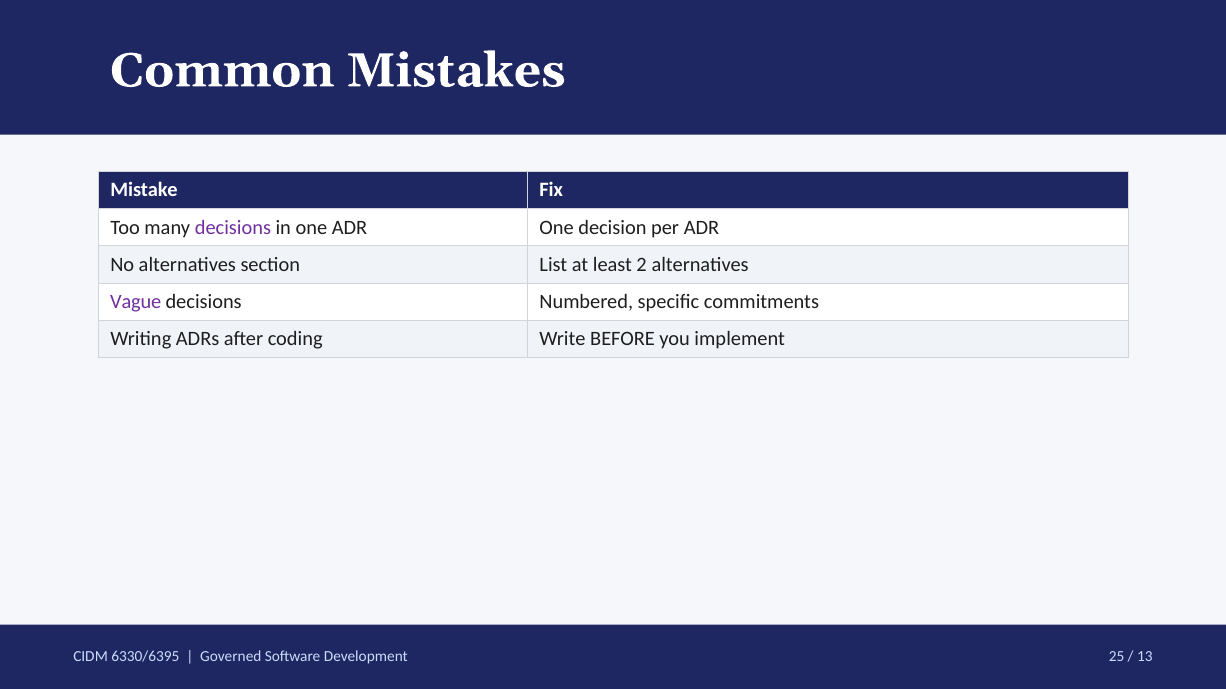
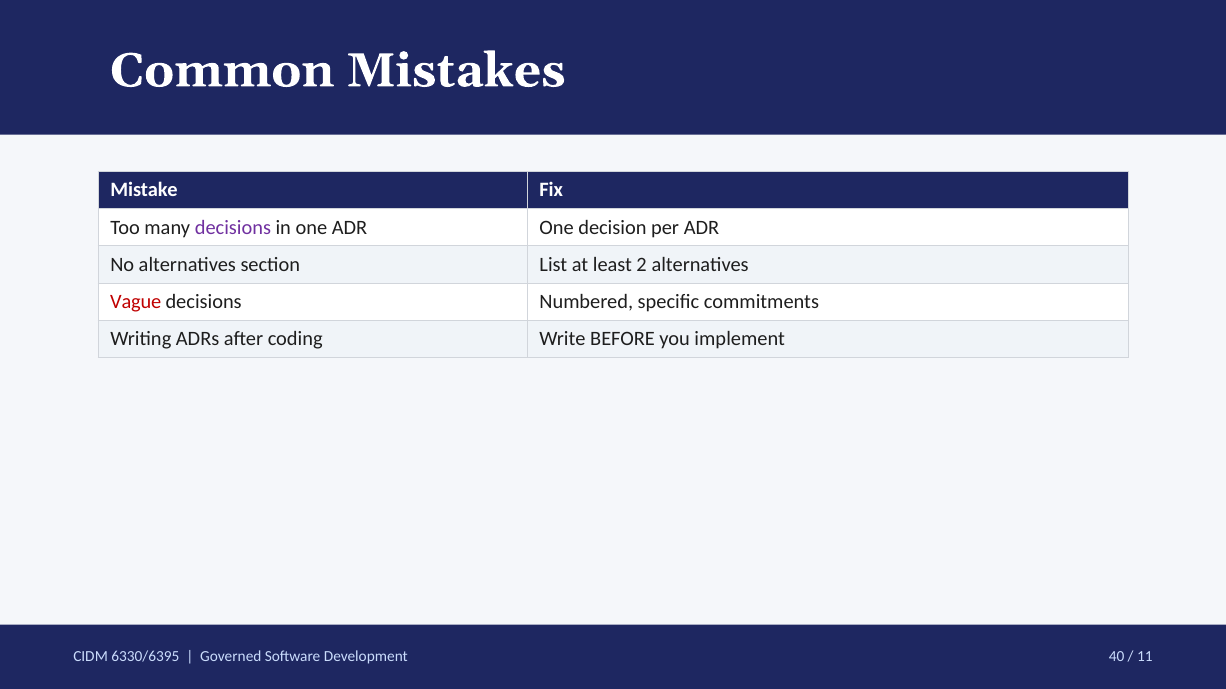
Vague colour: purple -> red (136, 302)
25: 25 -> 40 (1117, 657)
13: 13 -> 11 (1145, 657)
